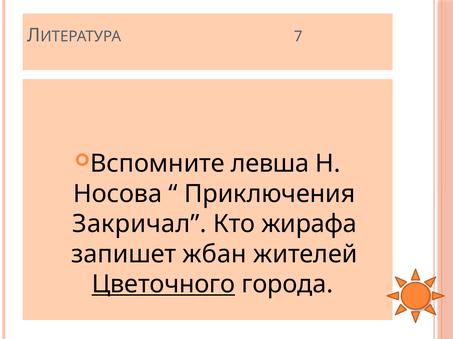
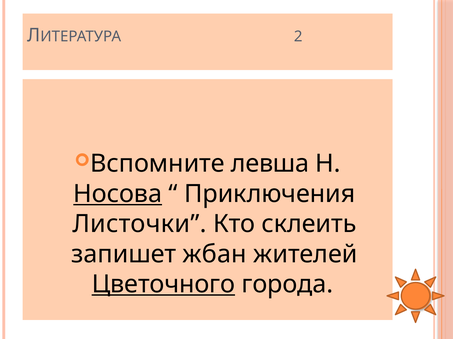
7: 7 -> 2 (298, 37)
Носова underline: none -> present (118, 194)
Закричал: Закричал -> Листочки (139, 224)
жирафа: жирафа -> склеить (309, 224)
